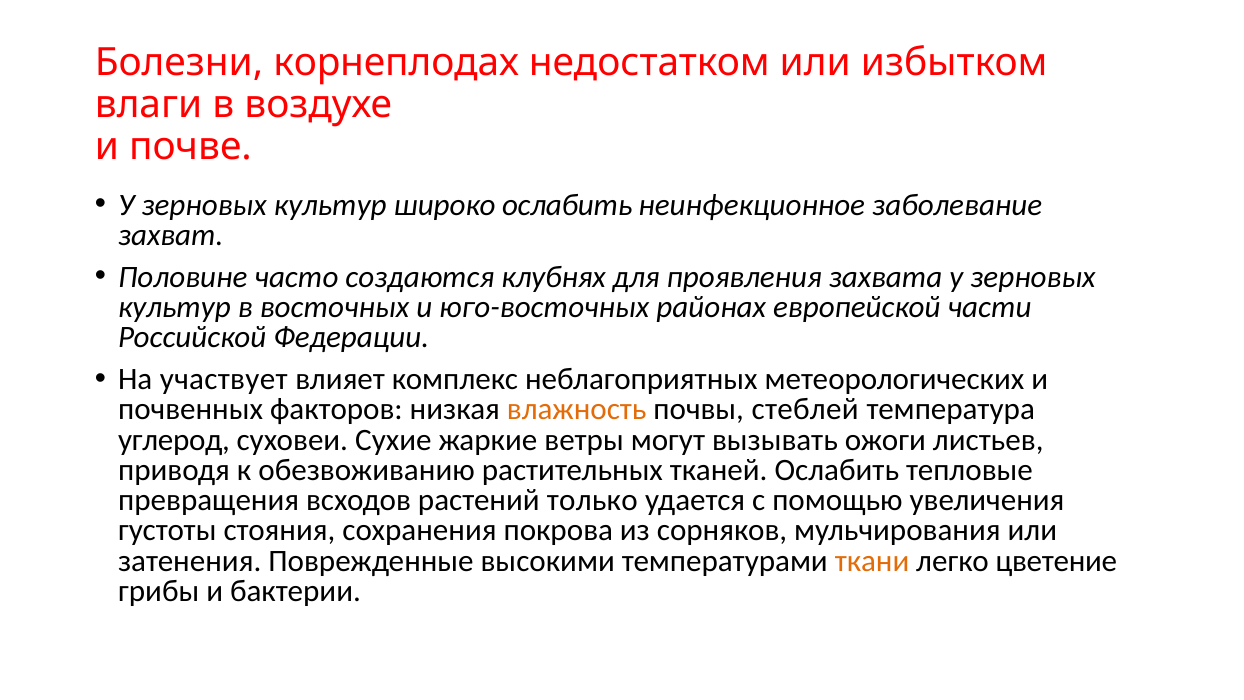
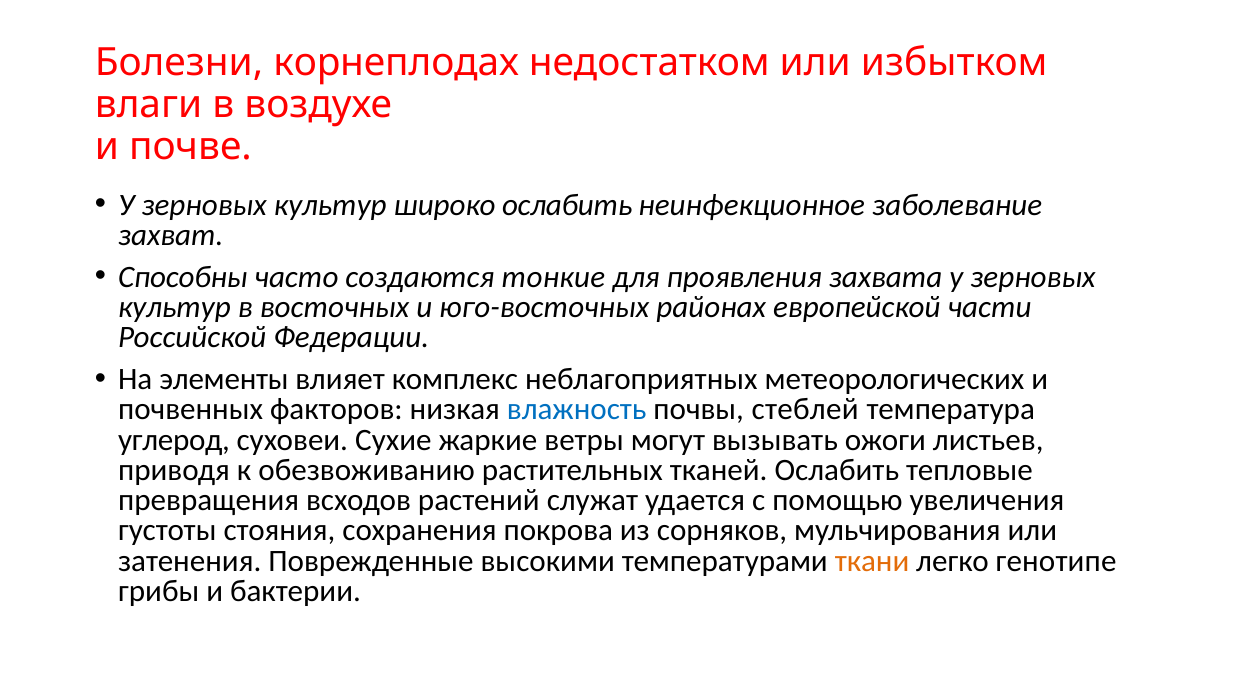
Половине: Половине -> Способны (183, 277)
клубнях: клубнях -> тонкие (553, 277)
участвует: участвует -> элементы (224, 379)
влажность colour: orange -> blue (577, 410)
только: только -> служат (592, 500)
цветение: цветение -> генотипе (1056, 561)
